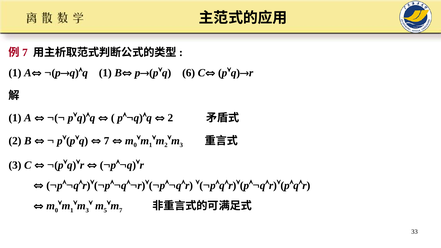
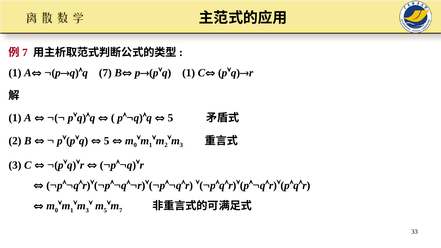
1: 1 -> 7 (105, 73)
6: 6 -> 1 (189, 73)
2: 2 -> 5 (170, 118)
7: 7 -> 5 (107, 141)
